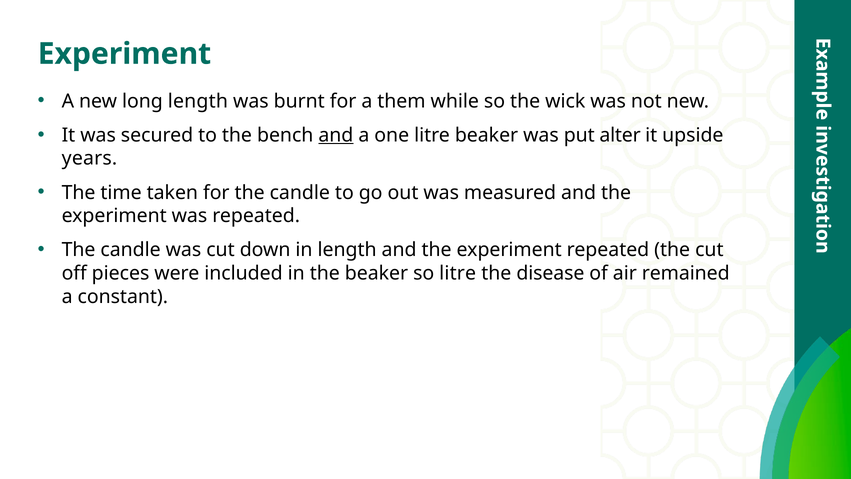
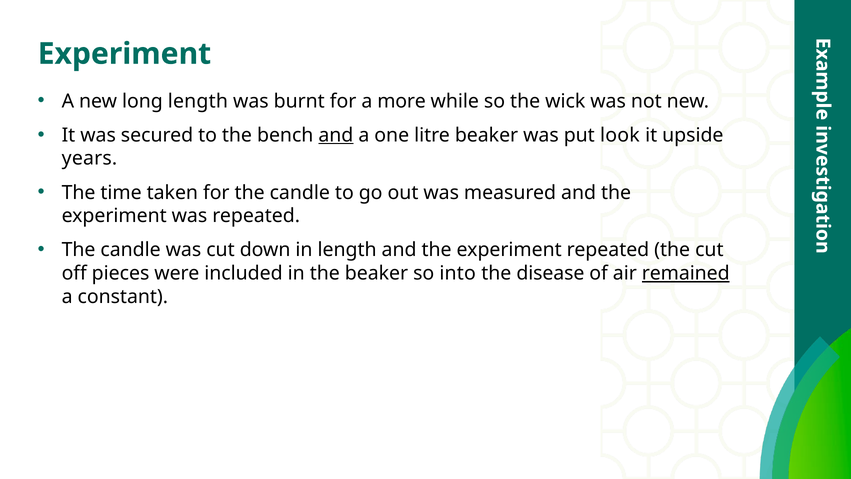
them: them -> more (402, 101)
alter: alter -> look (620, 135)
so litre: litre -> into (458, 273)
remained underline: none -> present (686, 273)
